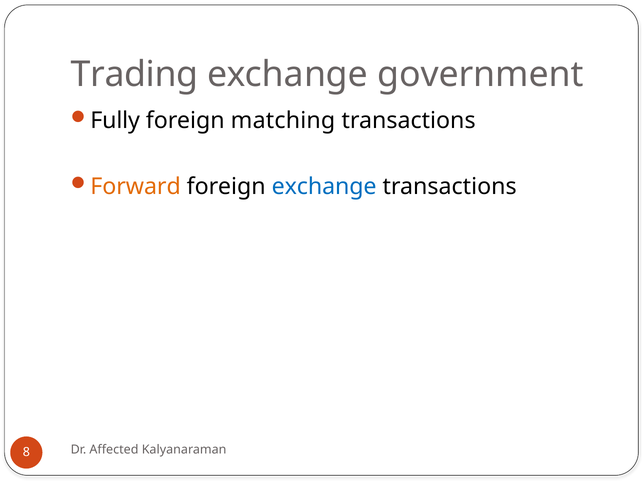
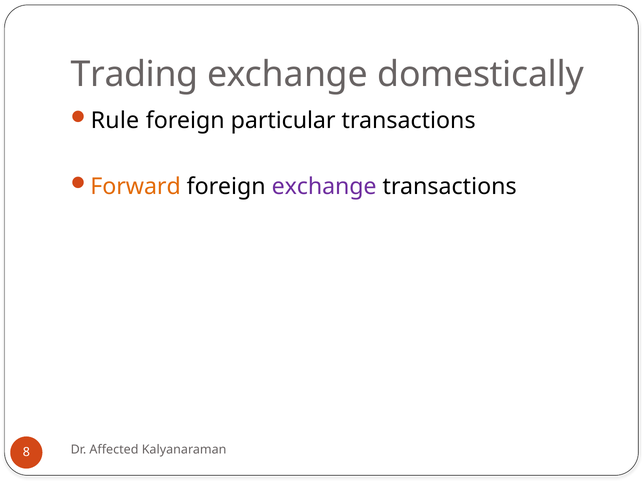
government: government -> domestically (481, 74)
Fully: Fully -> Rule (115, 121)
matching: matching -> particular (283, 121)
exchange colour: blue -> purple (324, 187)
